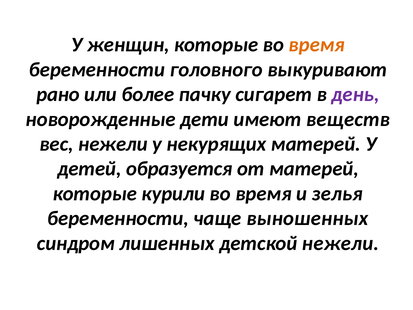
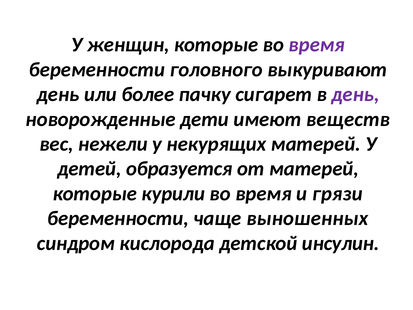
время colour: orange -> purple (317, 45)
рано: рано -> день (58, 94)
зелья: зелья -> грязи (337, 193)
лишенных: лишенных -> кислорода (167, 243)
детской нежели: нежели -> инсулин (341, 243)
